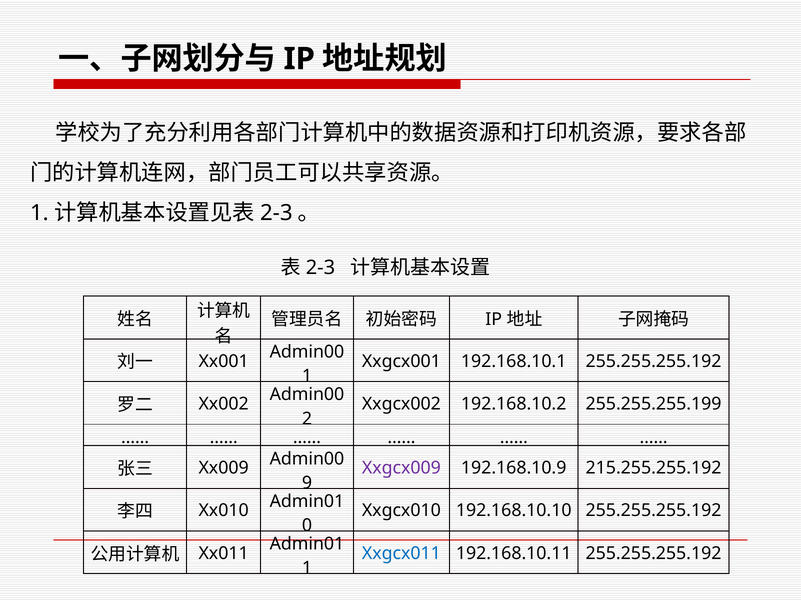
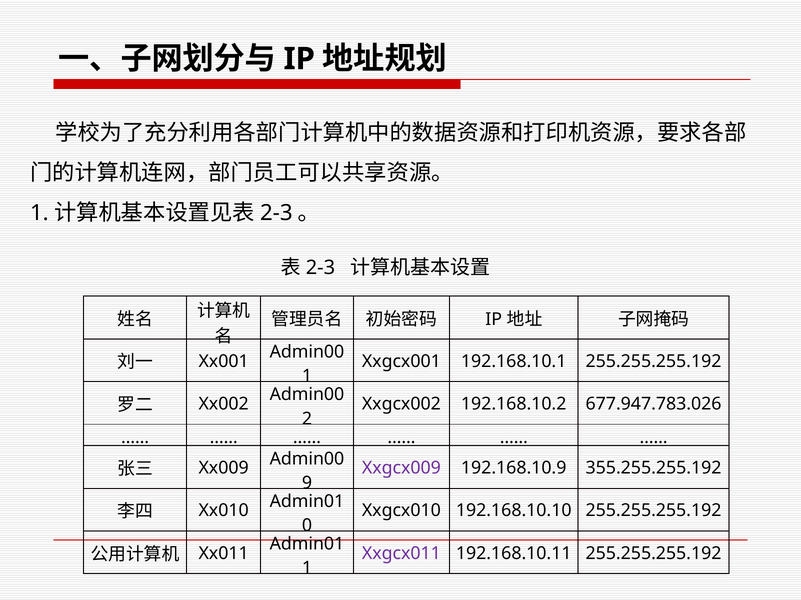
255.255.255.199: 255.255.255.199 -> 677.947.783.026 (654, 404)
215.255.255.192: 215.255.255.192 -> 355.255.255.192 (654, 469)
Xxgcx011 colour: blue -> purple (401, 554)
